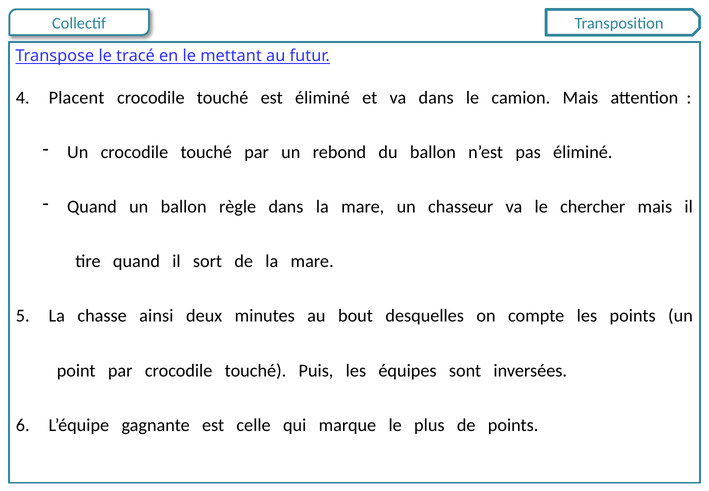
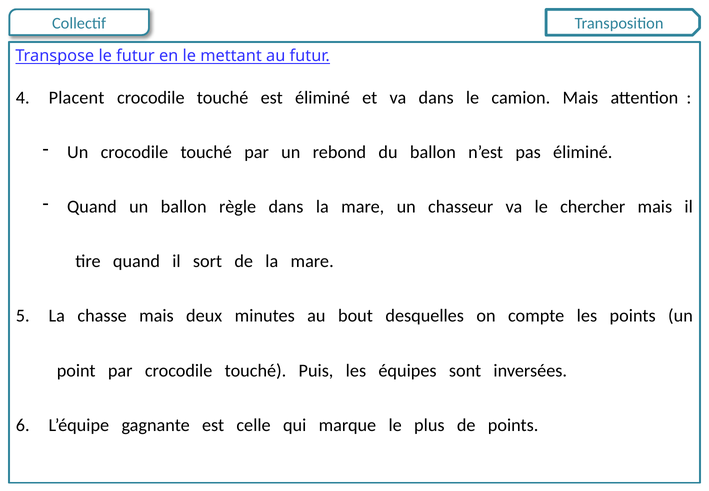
le tracé: tracé -> futur (135, 56)
chasse ainsi: ainsi -> mais (156, 316)
